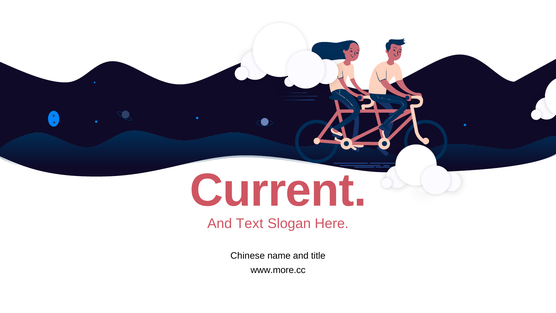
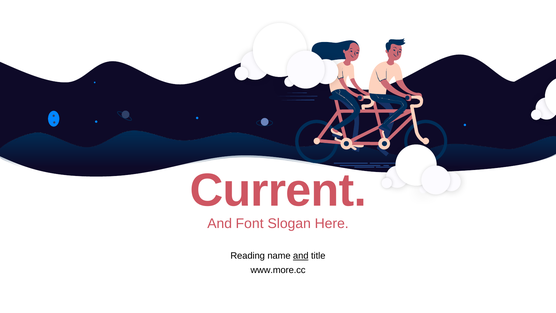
Text: Text -> Font (250, 223)
Chinese: Chinese -> Reading (248, 256)
and underline: none -> present (301, 256)
